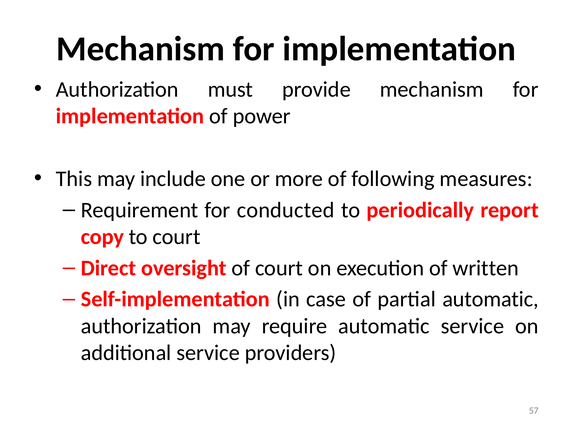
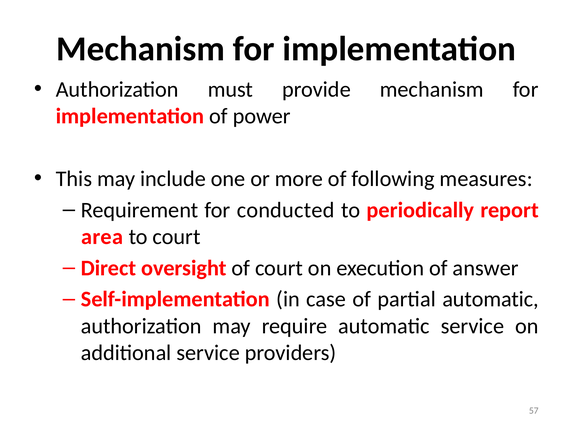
copy: copy -> area (102, 237)
written: written -> answer (486, 268)
